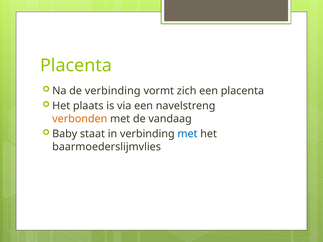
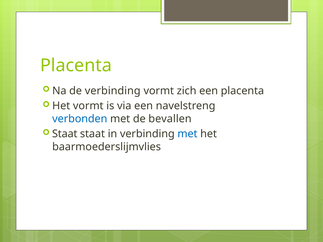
Het plaats: plaats -> vormt (88, 106)
verbonden colour: orange -> blue (80, 119)
vandaag: vandaag -> bevallen (170, 119)
Baby: Baby -> Staat (65, 134)
